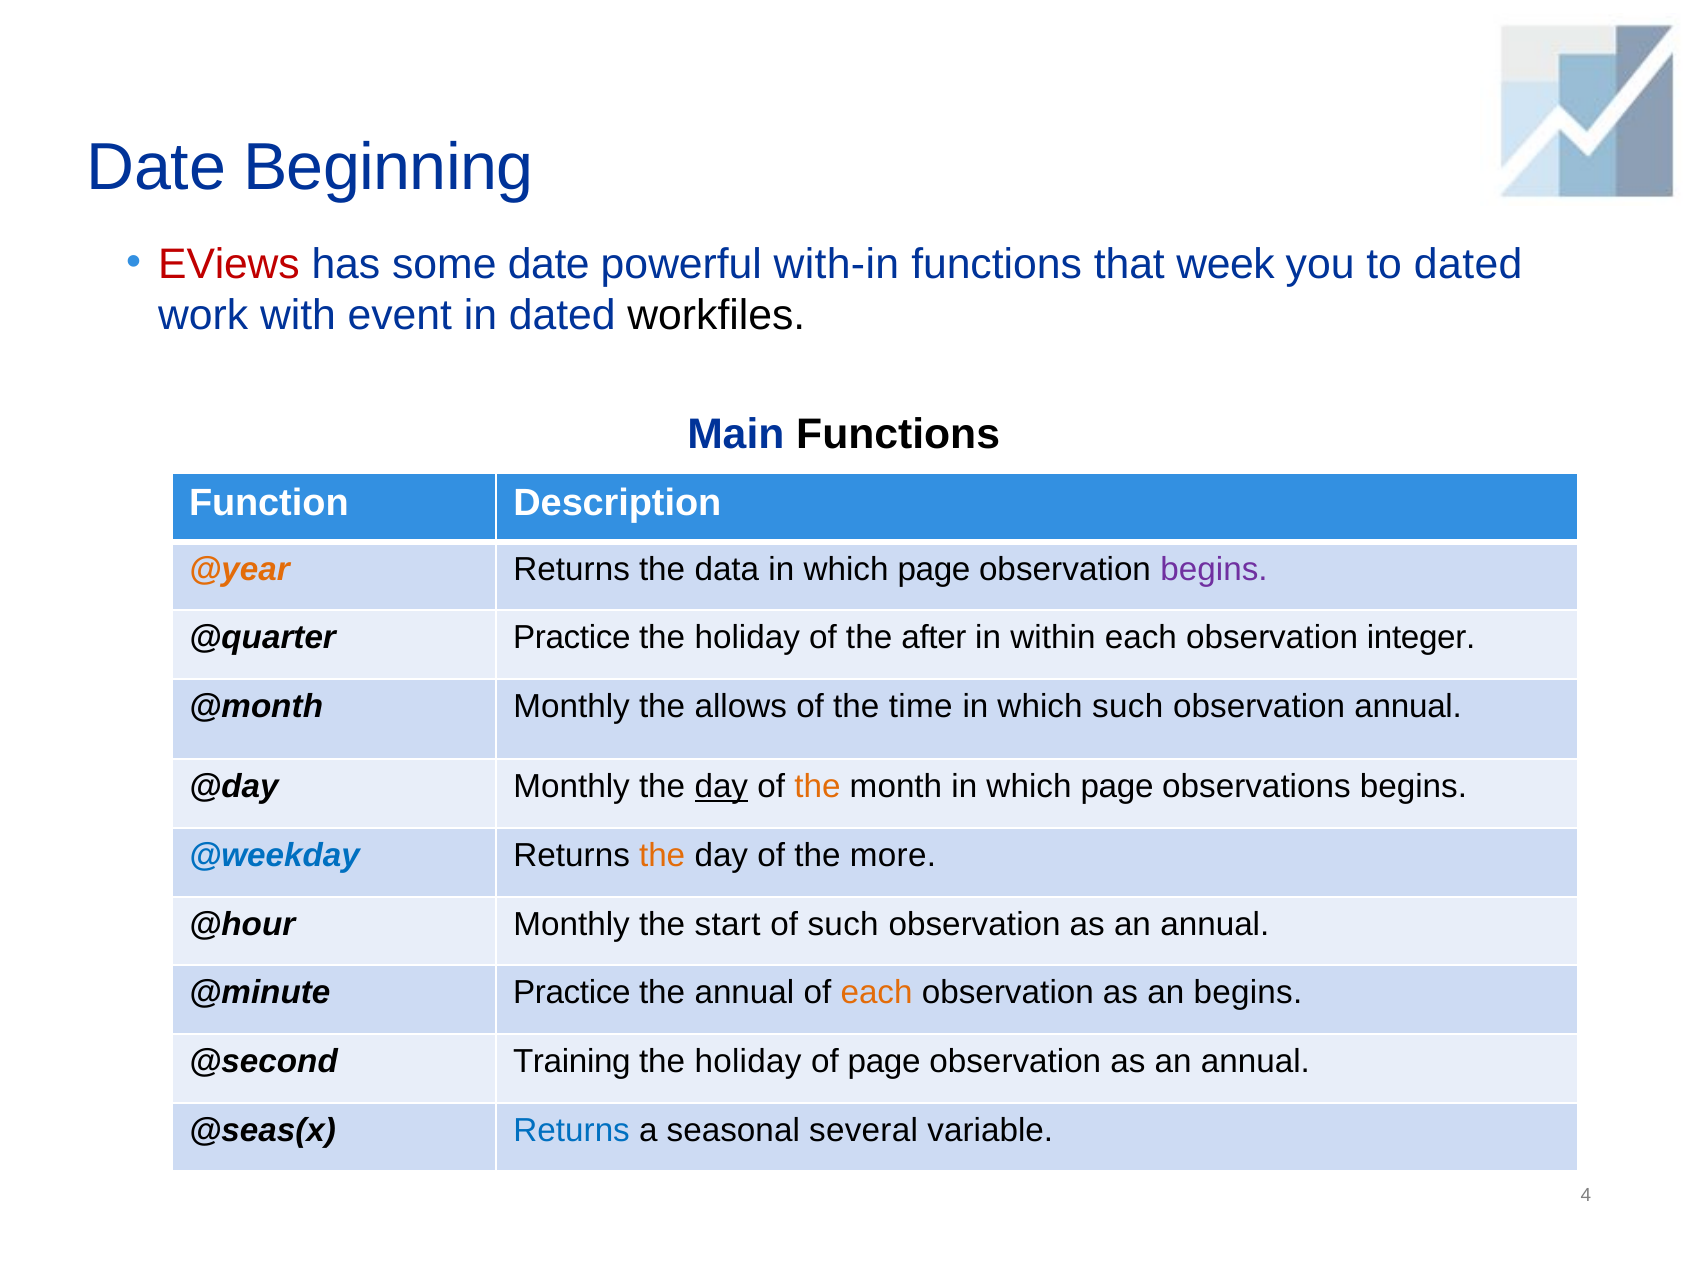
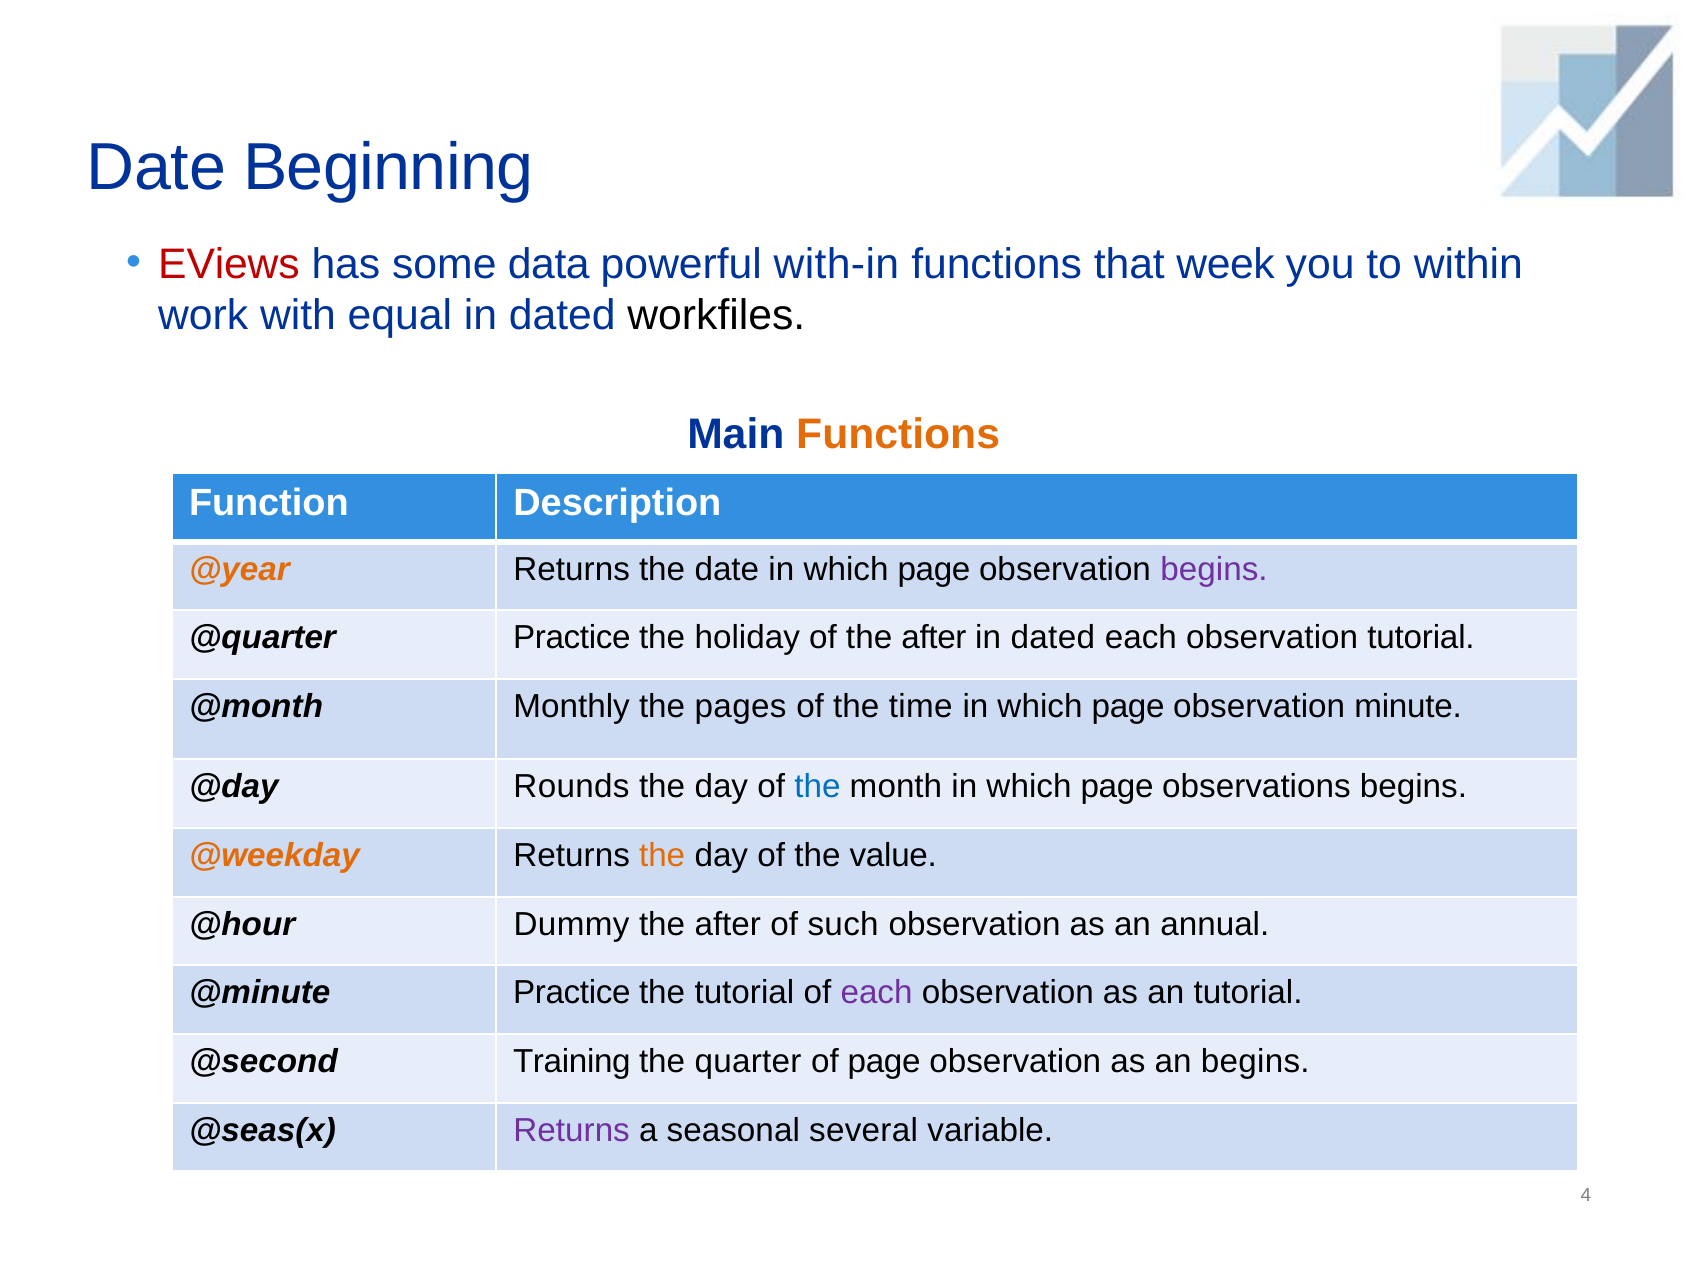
some date: date -> data (549, 264)
to dated: dated -> within (1468, 264)
event: event -> equal (400, 315)
Functions colour: black -> orange (898, 435)
the data: data -> date (727, 569)
within: within -> dated (1053, 638)
observation integer: integer -> tutorial (1421, 638)
allows: allows -> pages (741, 707)
such: such -> page (1128, 707)
observation annual: annual -> minute (1408, 707)
@day Monthly: Monthly -> Rounds (572, 787)
day underline: present -> none (721, 787)
the colour: orange -> blue (817, 787)
@weekday colour: blue -> orange (274, 856)
more: more -> value (893, 856)
@hour Monthly: Monthly -> Dummy (572, 924)
start: start -> after (728, 924)
the annual: annual -> tutorial (744, 993)
each colour: orange -> purple (877, 993)
an begins: begins -> tutorial (1248, 993)
holiday: holiday -> quarter (748, 1062)
annual: annual -> begins (1255, 1062)
Returns colour: blue -> purple (572, 1130)
